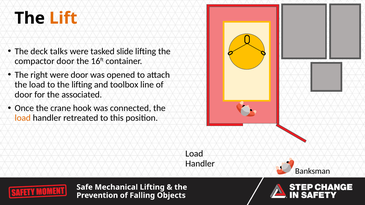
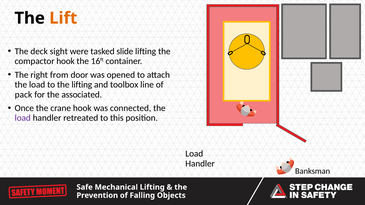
talks: talks -> sight (59, 51)
compactor door: door -> hook (66, 61)
right were: were -> from (59, 75)
door: door -> pack (23, 95)
load colour: orange -> purple (23, 118)
